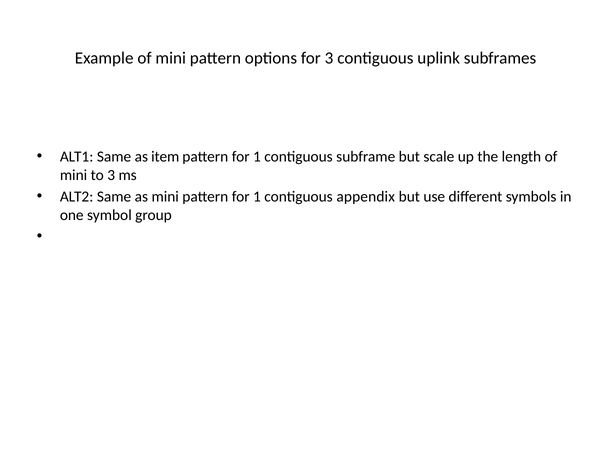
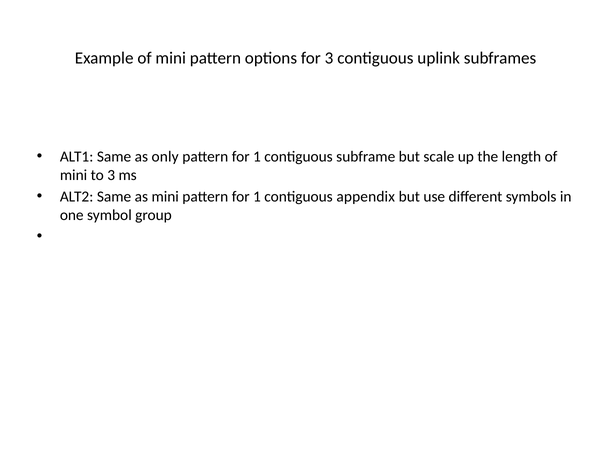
item: item -> only (165, 157)
